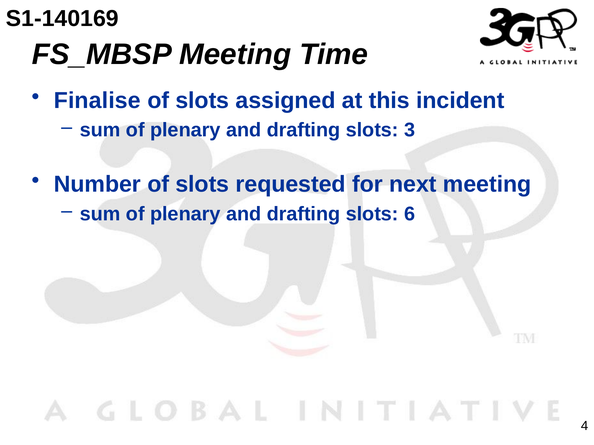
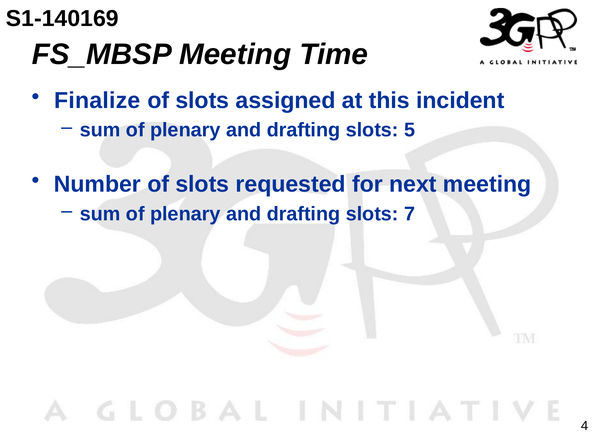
Finalise: Finalise -> Finalize (97, 101)
3: 3 -> 5 (410, 130)
6: 6 -> 7 (410, 214)
